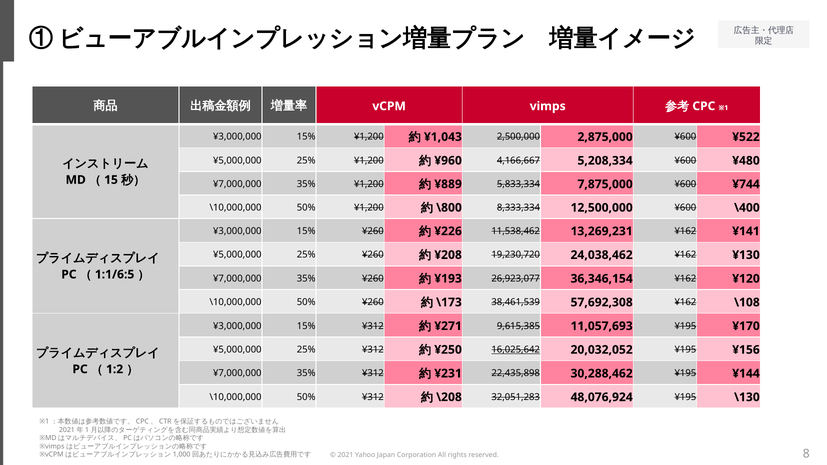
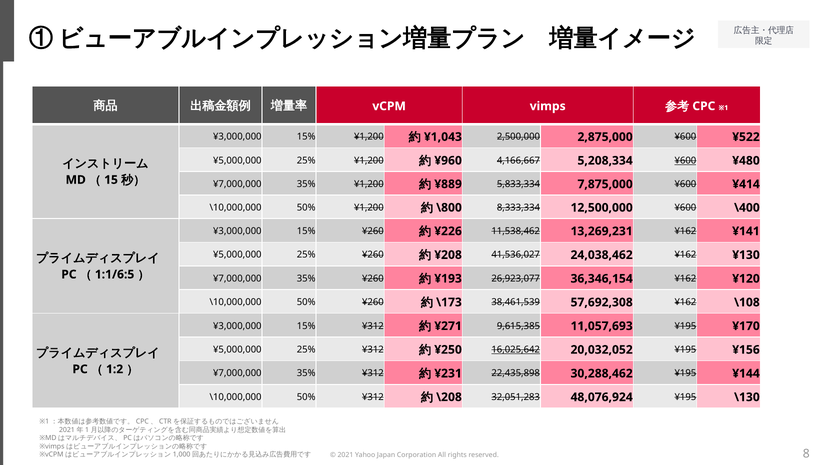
¥600 underline: none -> present (685, 161)
¥744: ¥744 -> ¥414 (746, 184)
19,230,720: 19,230,720 -> 41,536,027 (516, 255)
